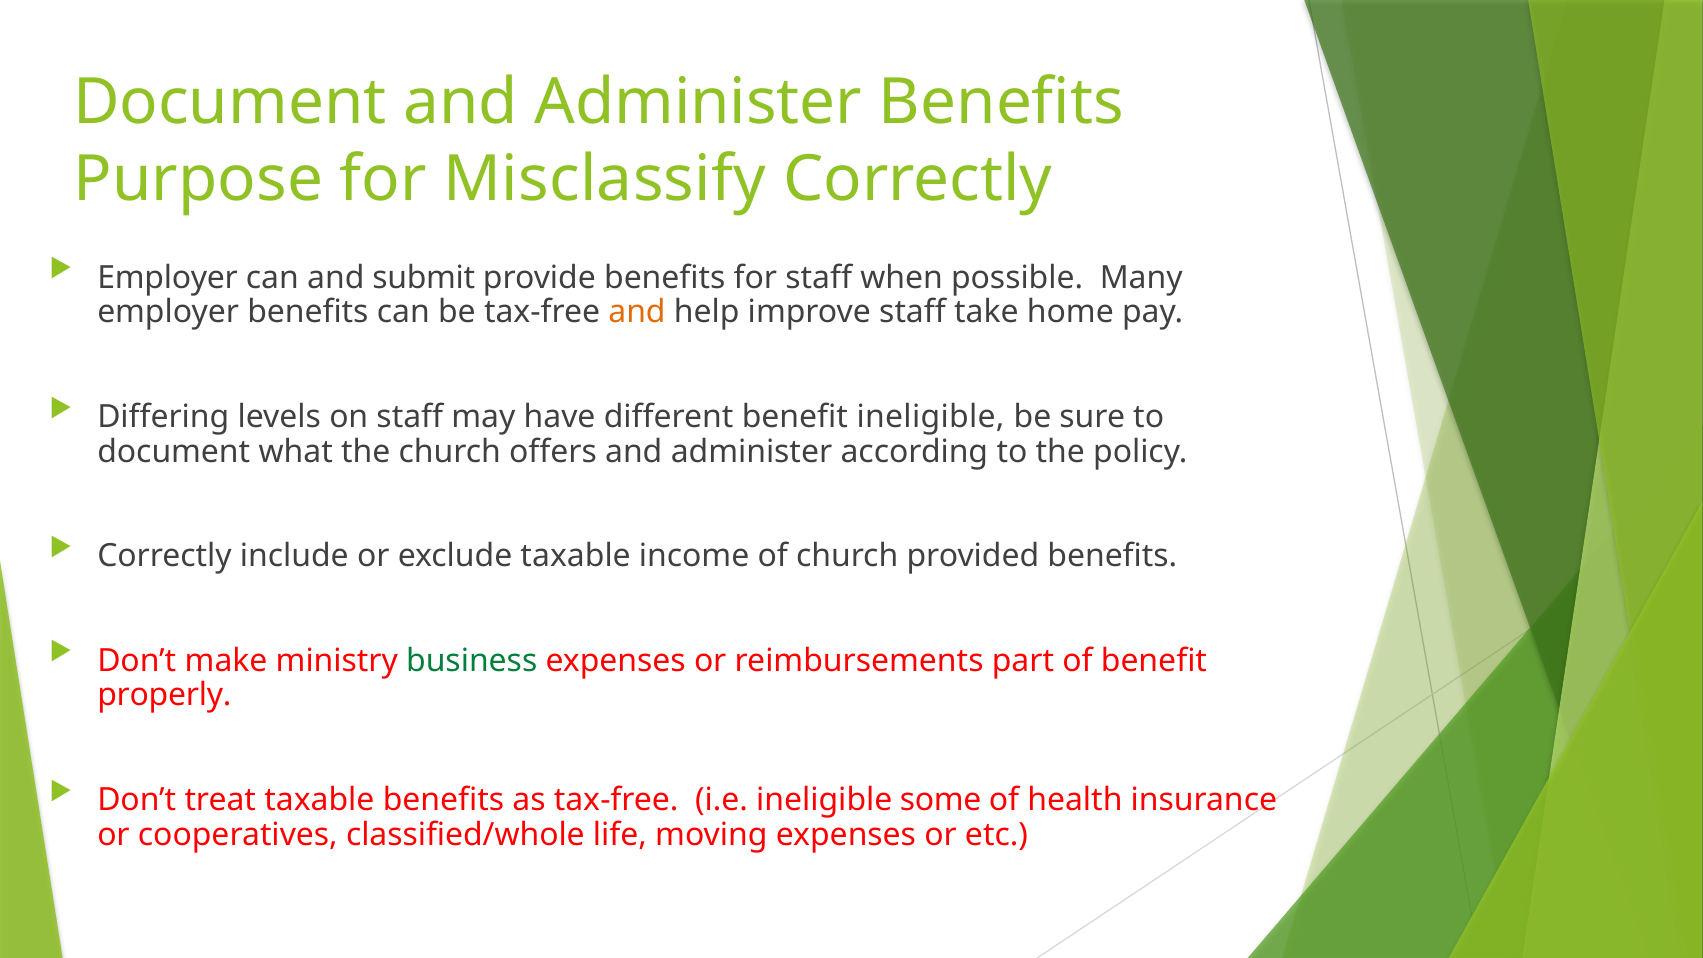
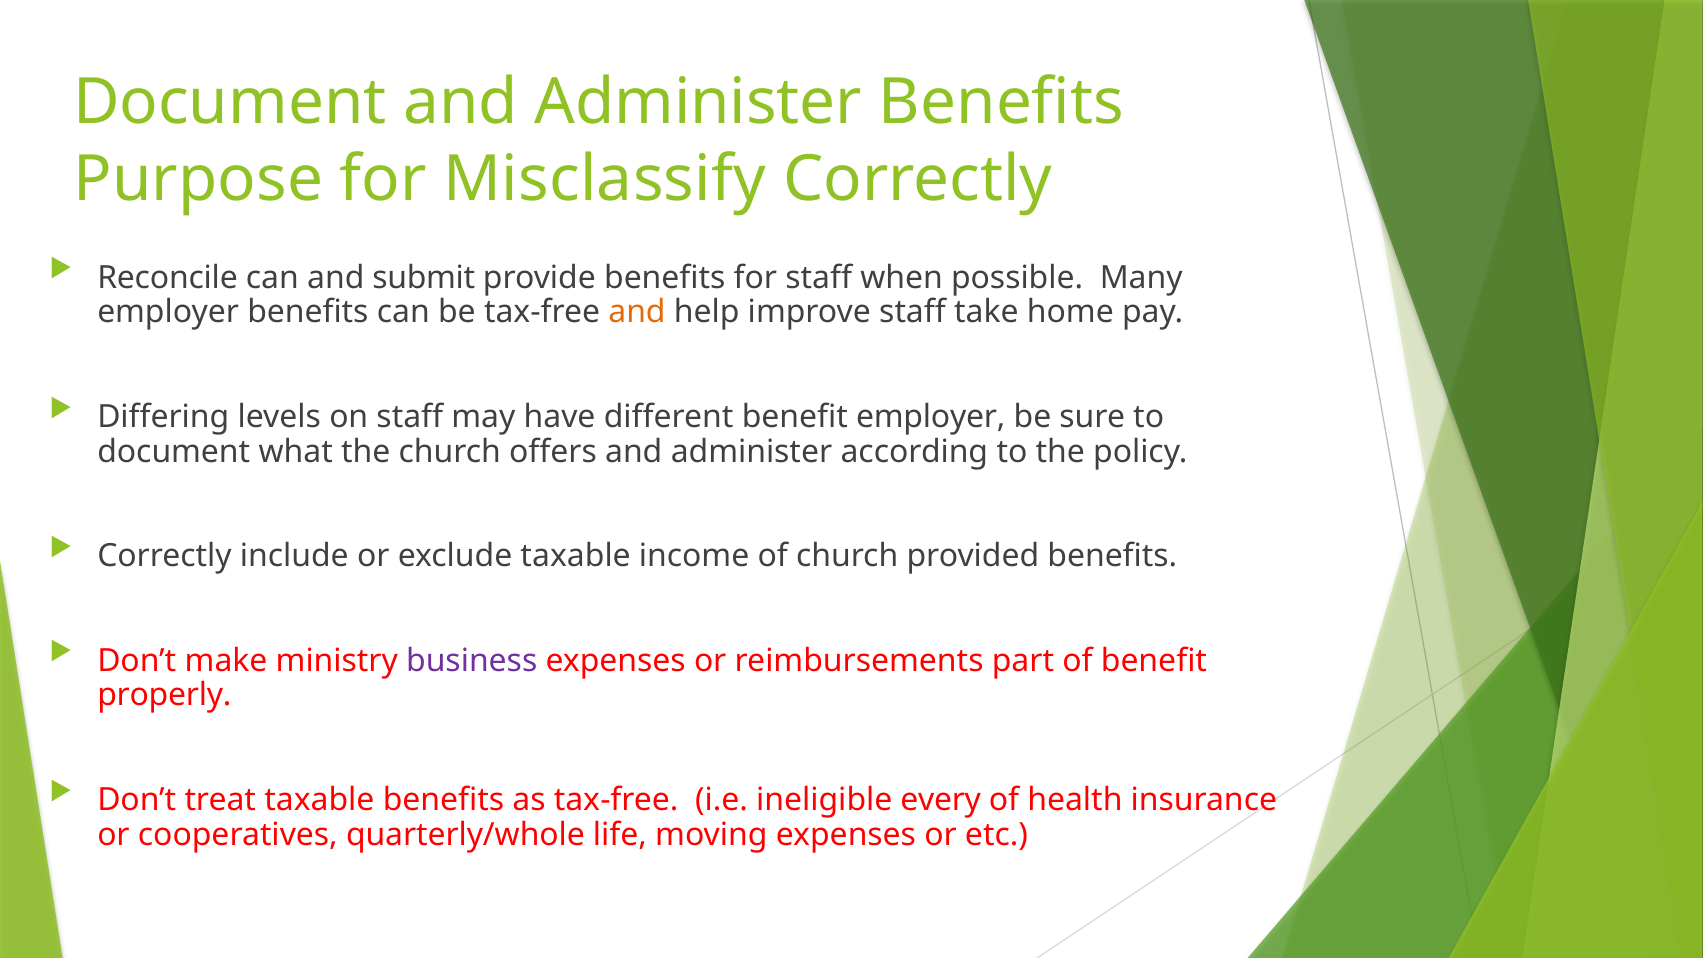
Employer: Employer -> Reconcile (168, 278)
benefit ineligible: ineligible -> employer (931, 417)
business colour: green -> purple (472, 661)
some: some -> every (941, 800)
classified/whole: classified/whole -> quarterly/whole (465, 835)
